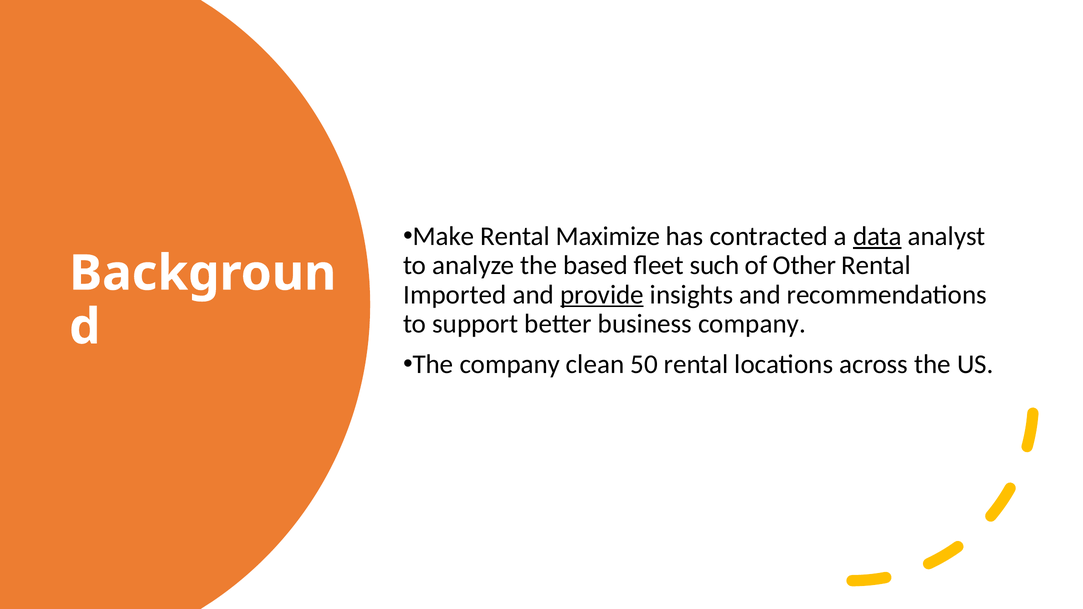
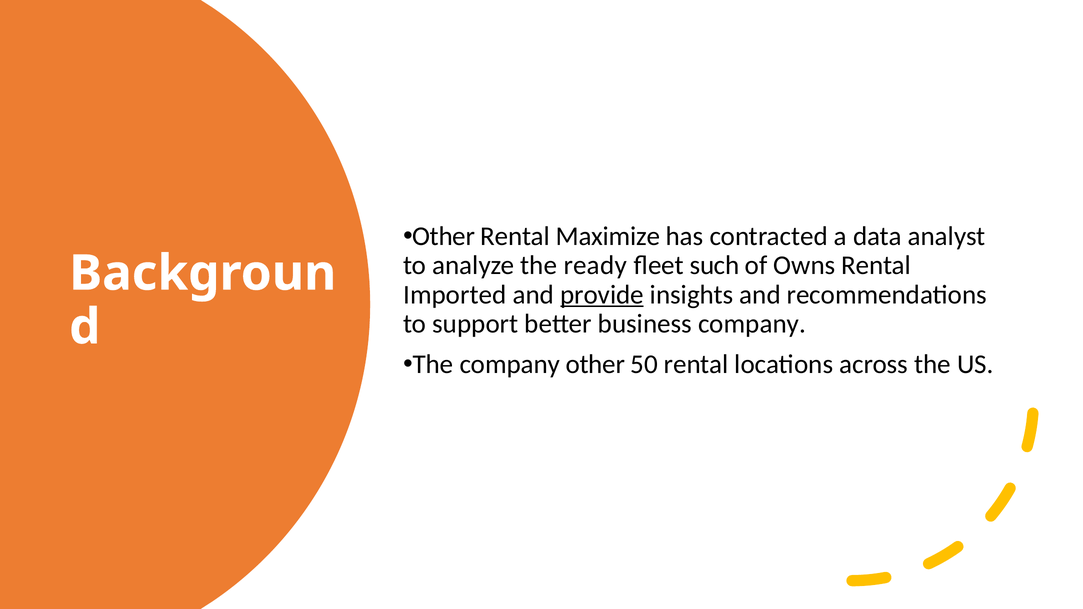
Make: Make -> Other (444, 236)
data underline: present -> none (877, 236)
based: based -> ready (595, 266)
Other: Other -> Owns (804, 266)
company clean: clean -> other (595, 365)
